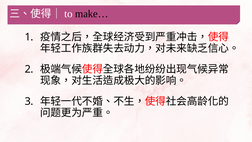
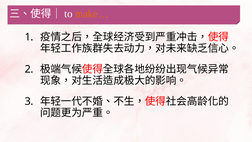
make… colour: black -> orange (92, 14)
